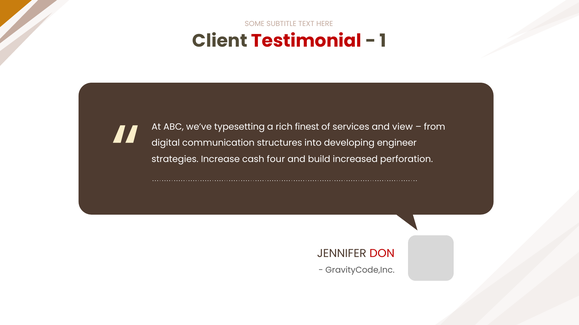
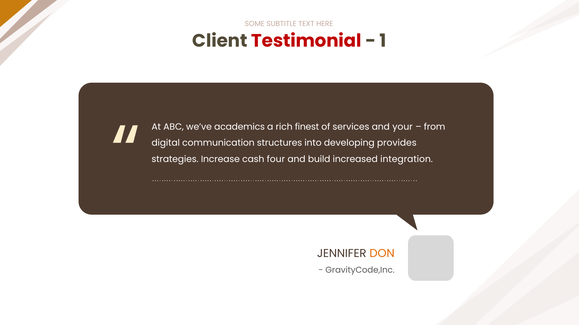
typesetting: typesetting -> academics (240, 127)
view: view -> your (403, 127)
engineer: engineer -> provides (397, 143)
perforation: perforation -> integration (407, 160)
DON colour: red -> orange (382, 254)
